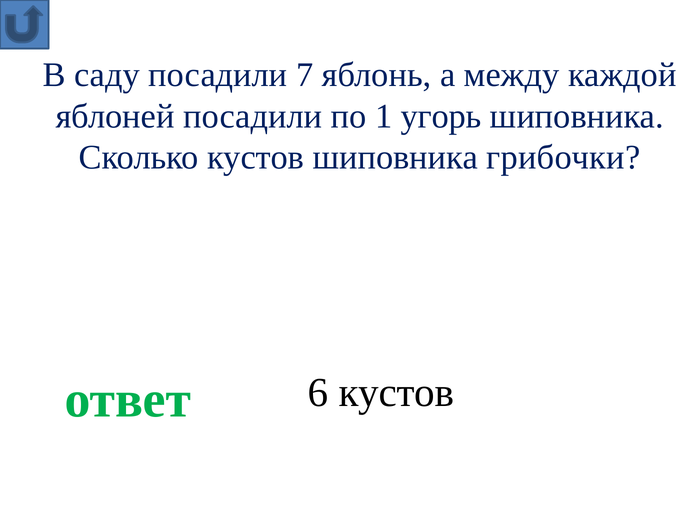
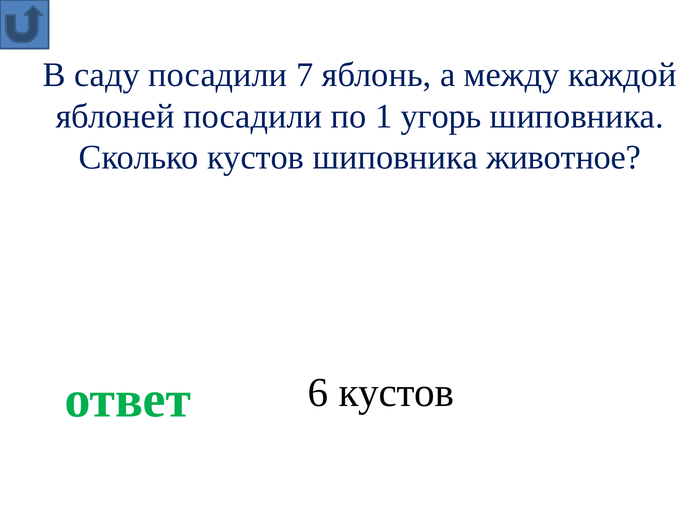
грибочки: грибочки -> животное (564, 157)
